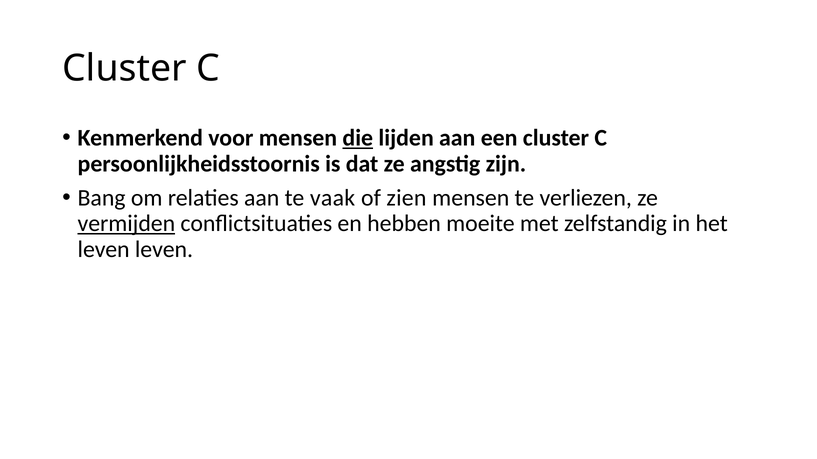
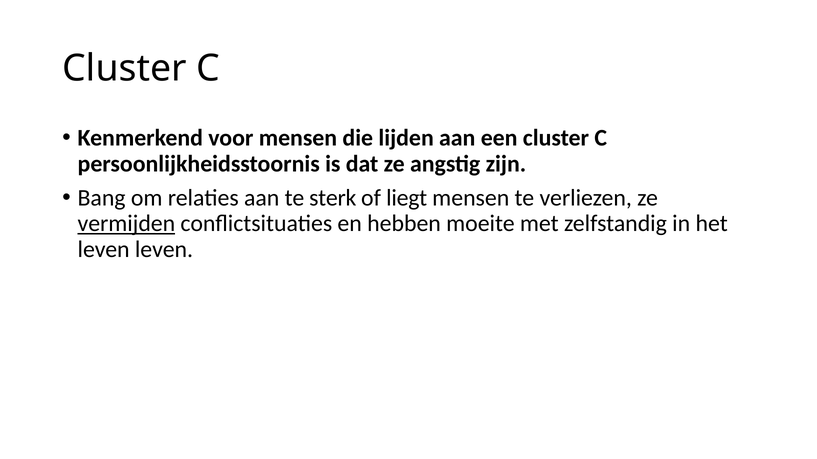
die underline: present -> none (358, 138)
vaak: vaak -> sterk (333, 198)
zien: zien -> liegt (407, 198)
